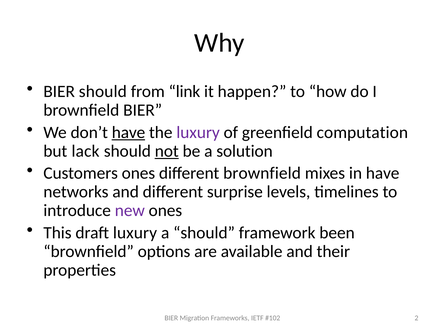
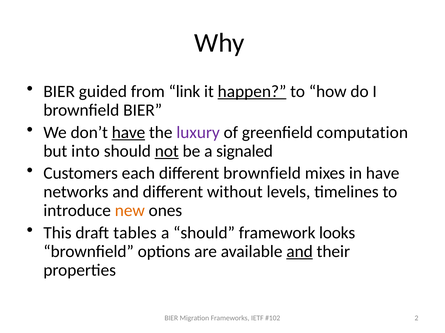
BIER should: should -> guided (103, 92)
happen underline: none -> present (252, 92)
lack: lack -> into (85, 151)
solution: solution -> signaled (245, 151)
Customers ones: ones -> each (138, 174)
surprise: surprise -> without (235, 192)
new colour: purple -> orange (130, 211)
draft luxury: luxury -> tables (135, 233)
been: been -> looks (337, 233)
and underline: none -> present (300, 252)
